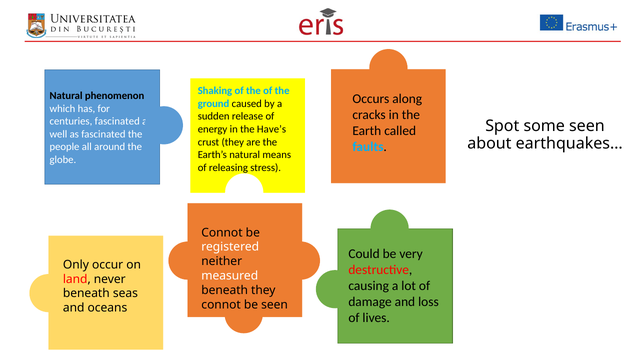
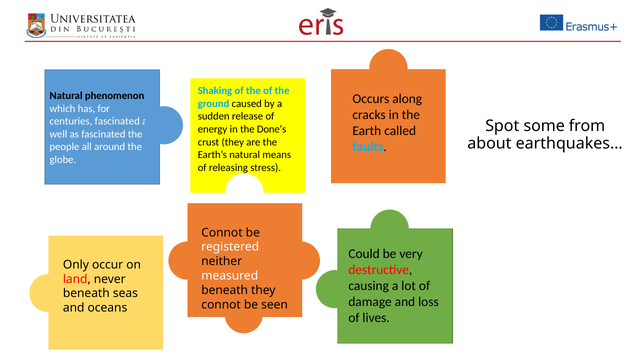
some seen: seen -> from (587, 126)
Have’s: Have’s -> Done’s (272, 129)
